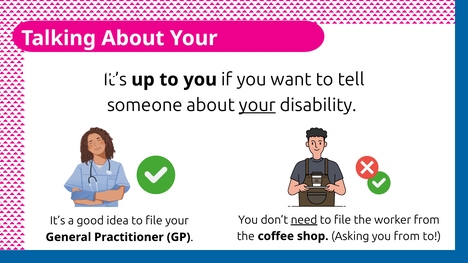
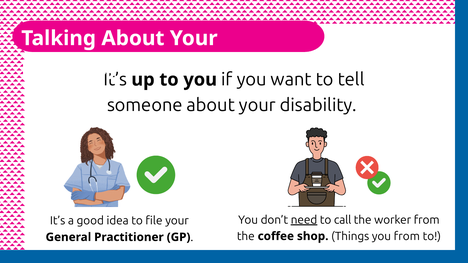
your underline: present -> none (257, 105)
file: file -> call (343, 220)
Asking: Asking -> Things (350, 236)
